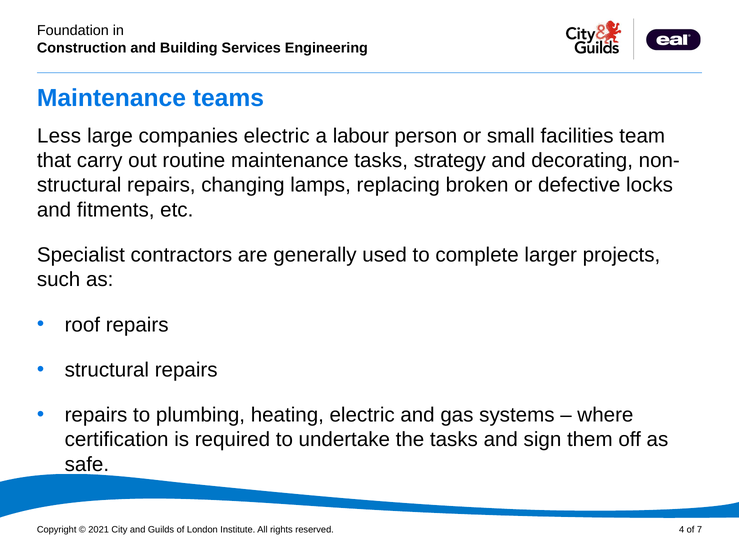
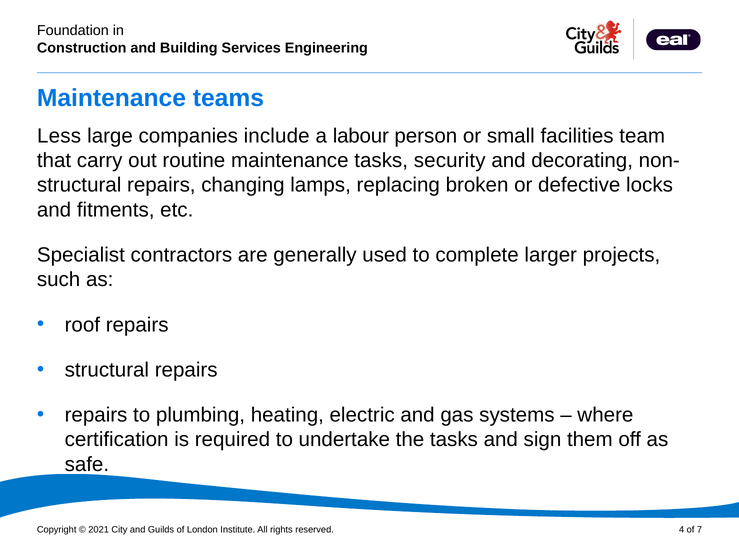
companies electric: electric -> include (277, 136)
strategy: strategy -> security (450, 161)
